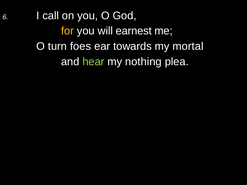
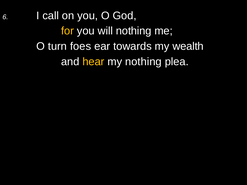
will earnest: earnest -> nothing (134, 31)
mortal: mortal -> wealth (188, 46)
hear colour: light green -> yellow (93, 62)
